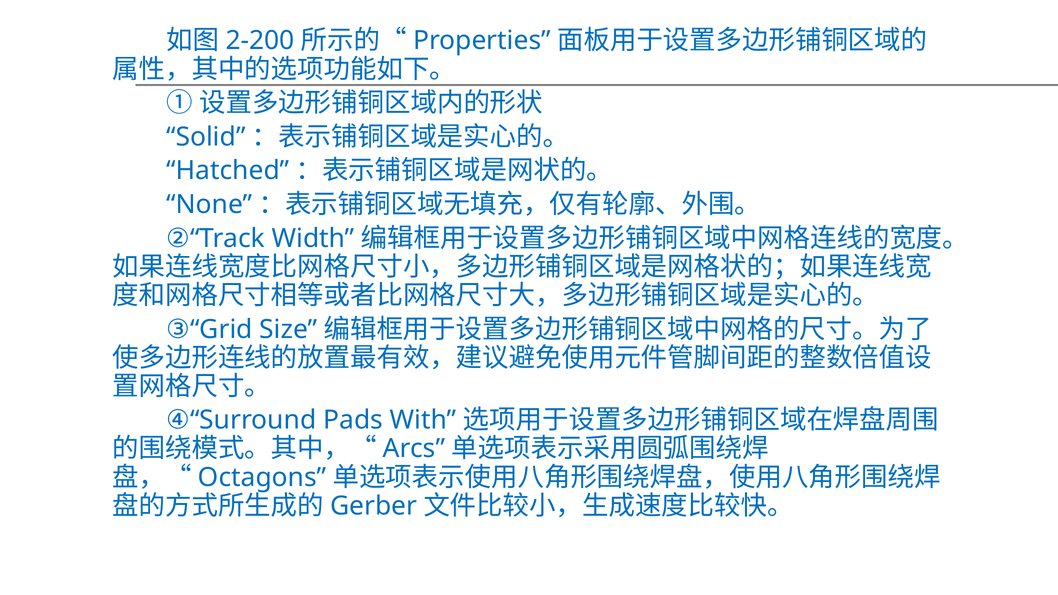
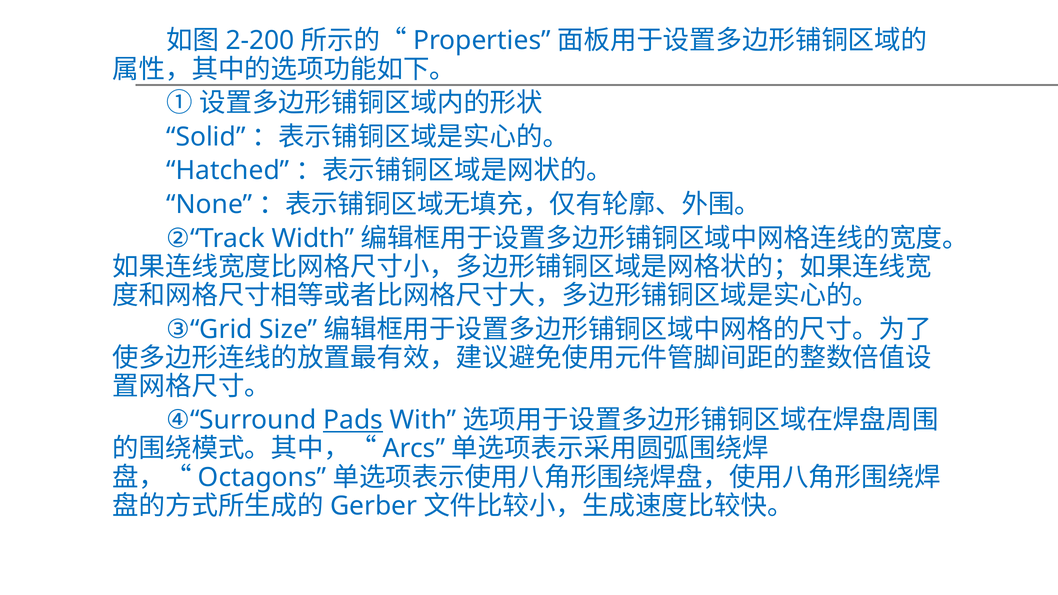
Pads underline: none -> present (353, 420)
